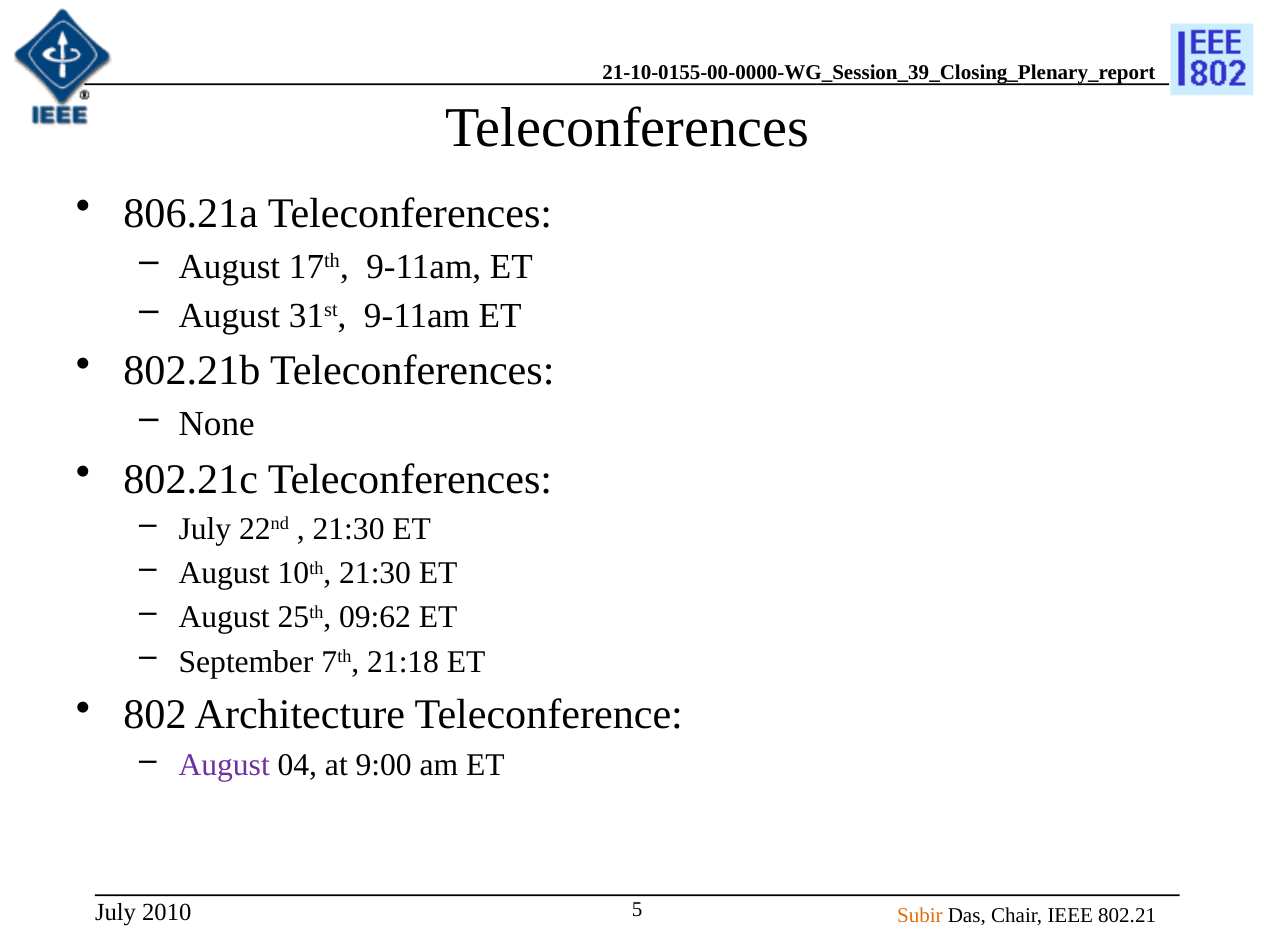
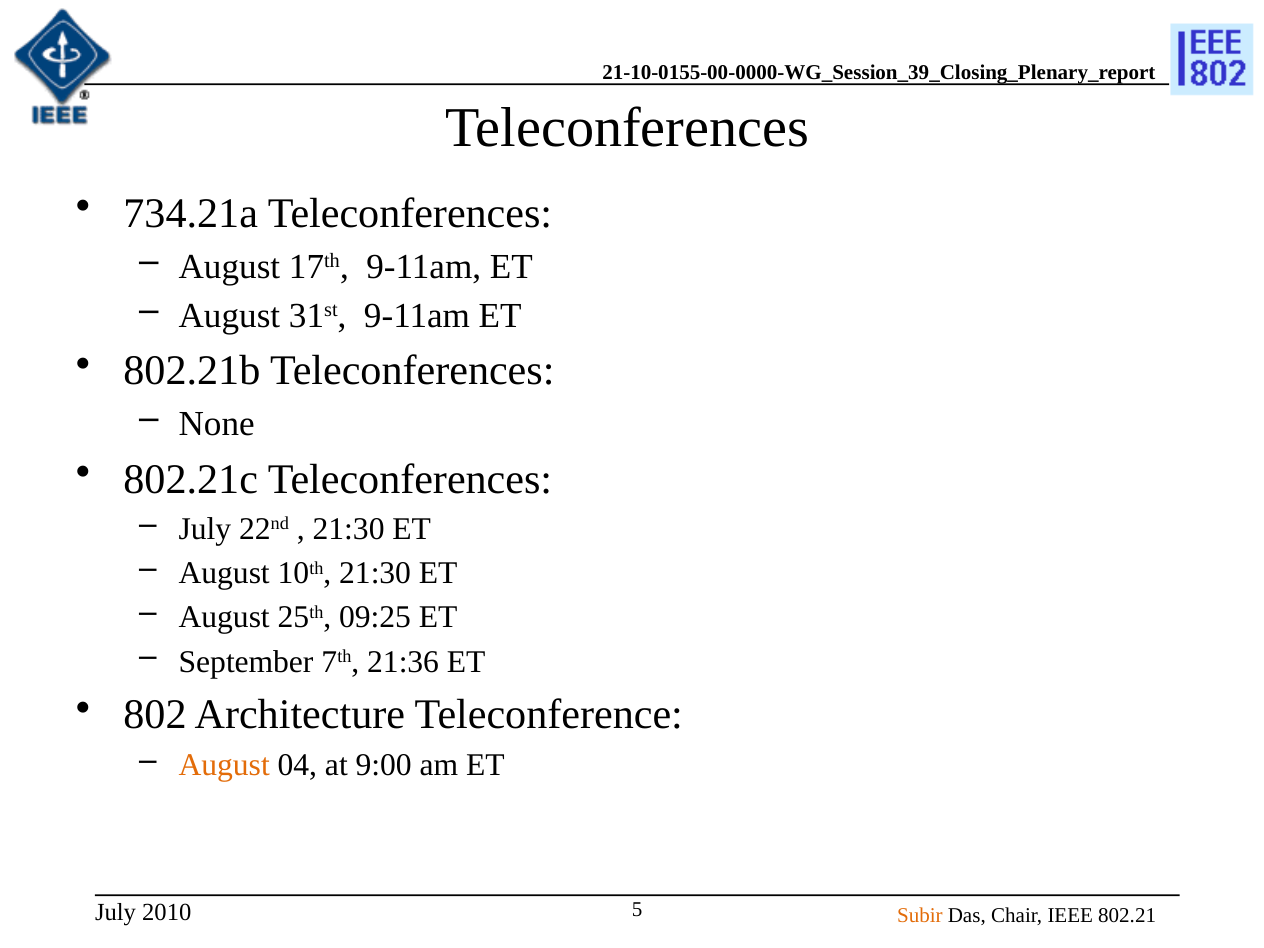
806.21a: 806.21a -> 734.21a (191, 214)
09:62: 09:62 -> 09:25 (375, 617)
21:18: 21:18 -> 21:36 (403, 662)
August colour: purple -> orange (224, 765)
